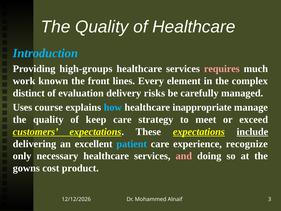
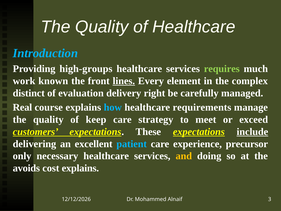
requires colour: pink -> light green (222, 69)
lines underline: none -> present (124, 81)
risks: risks -> right (154, 93)
Uses: Uses -> Real (22, 107)
inappropriate: inappropriate -> requirements (202, 107)
recognize: recognize -> precursor (247, 144)
and colour: pink -> yellow (184, 156)
gowns: gowns -> avoids (26, 168)
cost product: product -> explains (80, 168)
